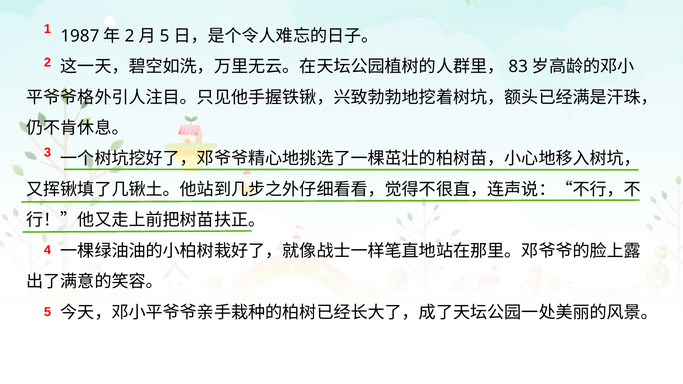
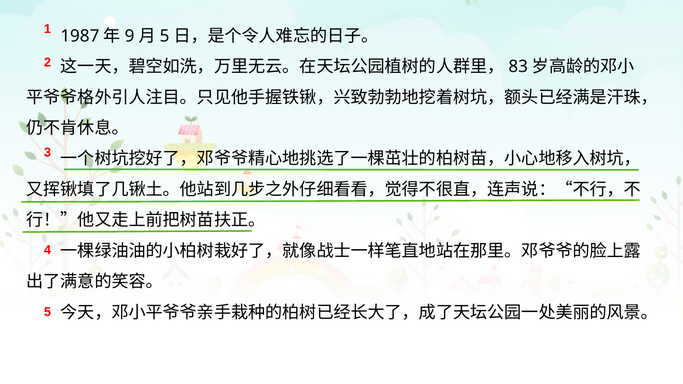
2: 2 -> 9 (130, 36)
